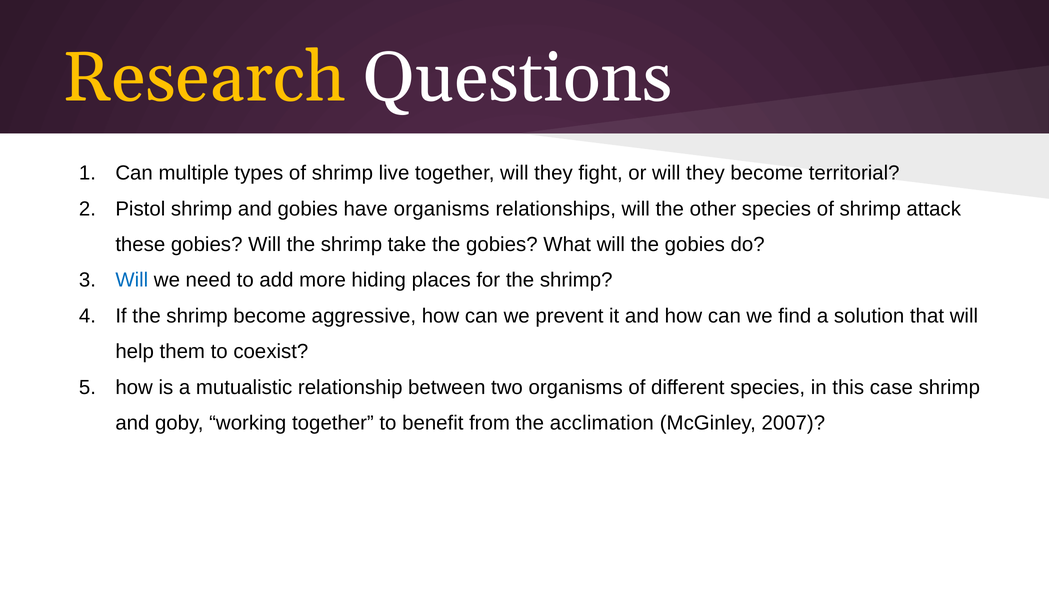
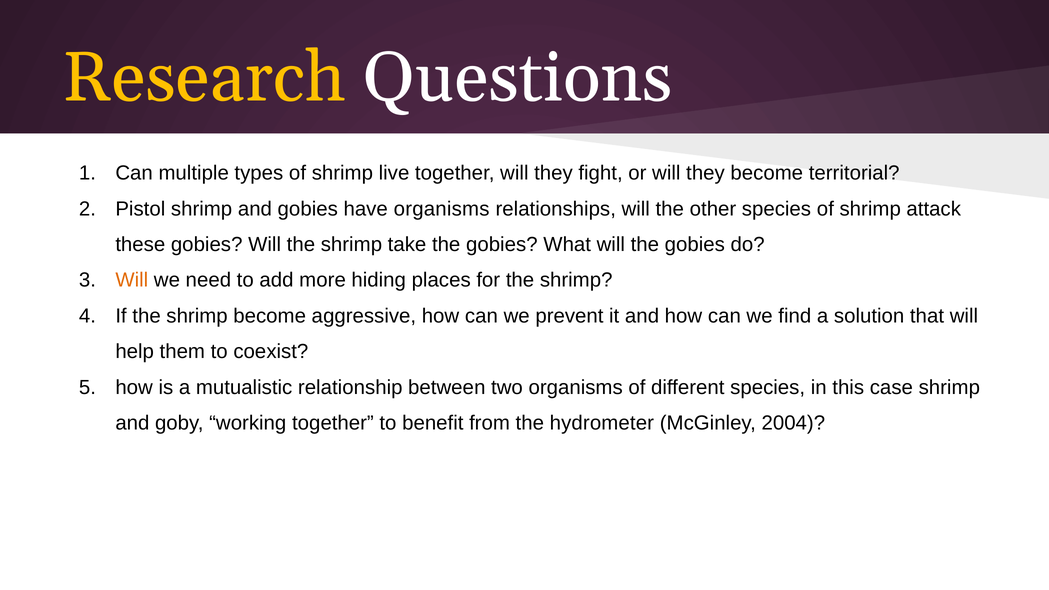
Will colour: blue -> orange (132, 280)
acclimation: acclimation -> hydrometer (602, 423)
2007: 2007 -> 2004 (793, 423)
